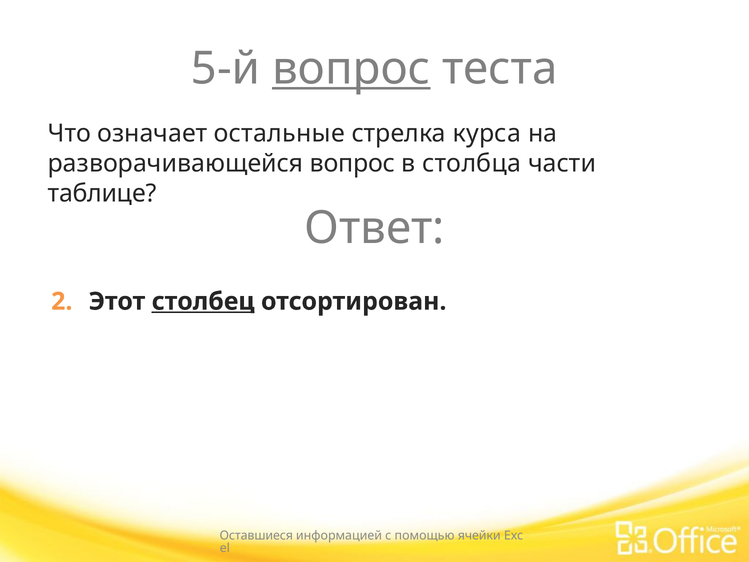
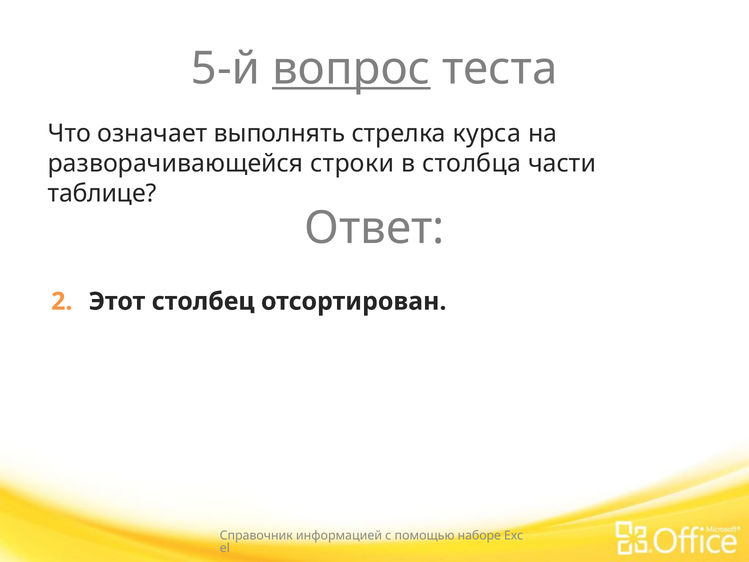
остальные: остальные -> выполнять (279, 133)
разворачивающейся вопрос: вопрос -> строки (352, 163)
столбец underline: present -> none (203, 301)
Оставшиеся: Оставшиеся -> Справочник (256, 535)
ячейки: ячейки -> наборе (479, 535)
